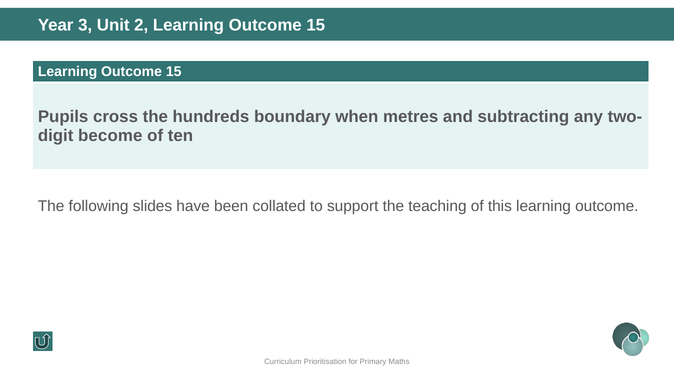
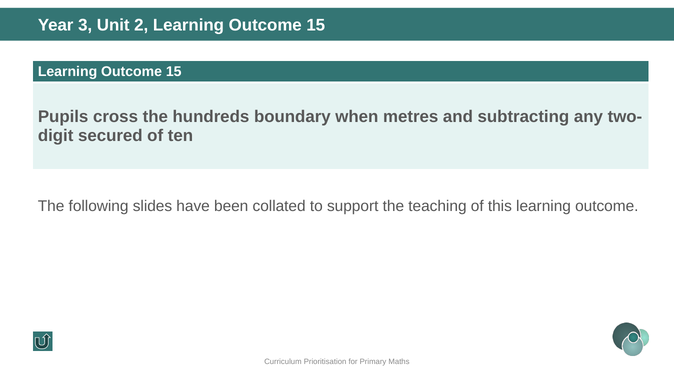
become: become -> secured (110, 136)
